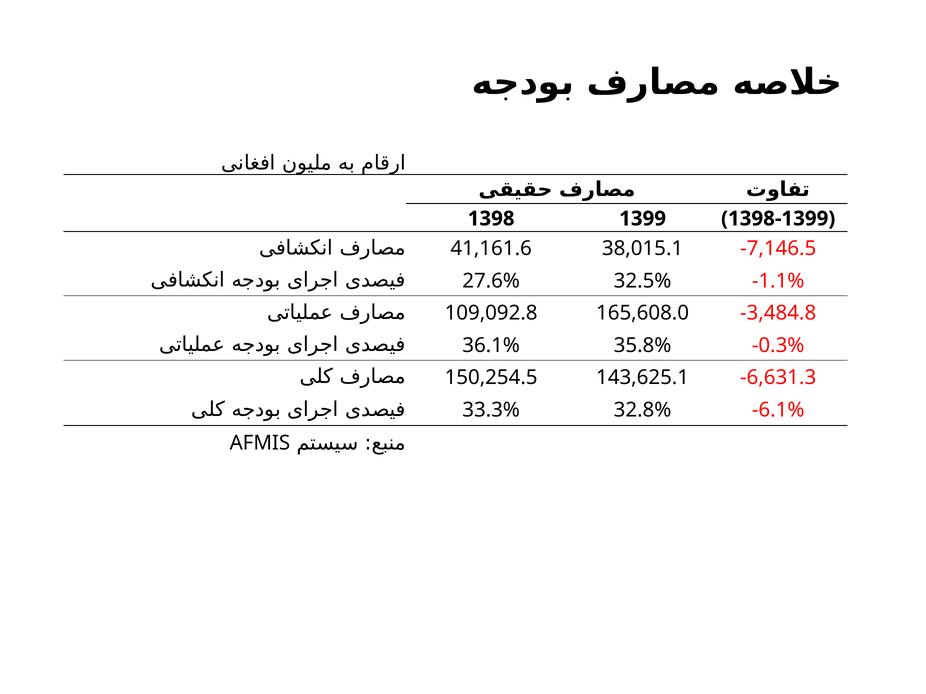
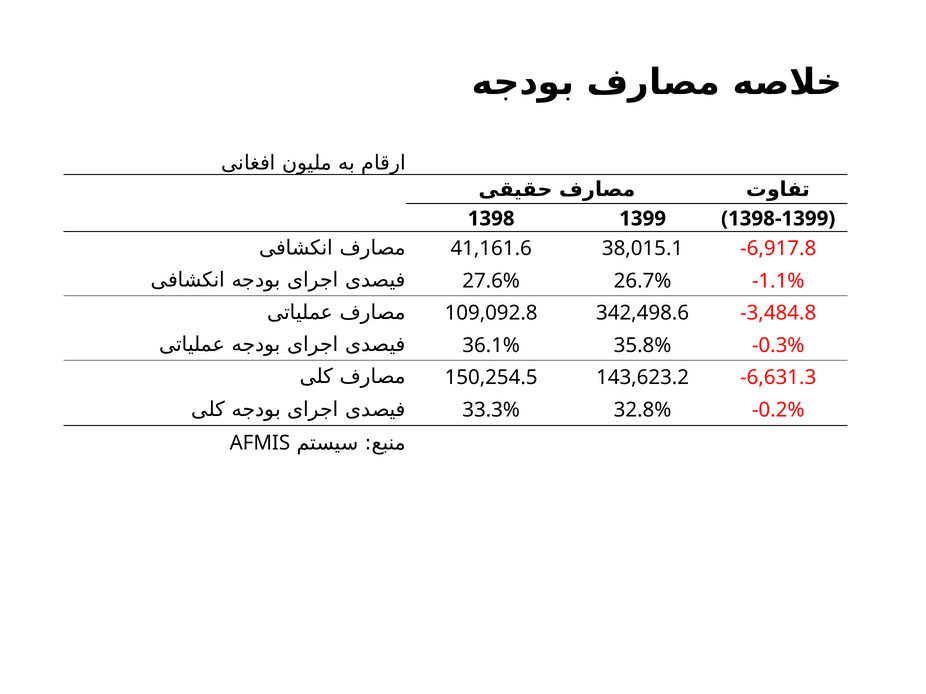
-7,146.5: -7,146.5 -> -6,917.8 (778, 249)
32.5%: 32.5% -> 26.7% (643, 281)
165,608.0: 165,608.0 -> 342,498.6 (643, 313)
143,625.1: 143,625.1 -> 143,623.2 (643, 378)
-6.1%: -6.1% -> -0.2% (778, 410)
